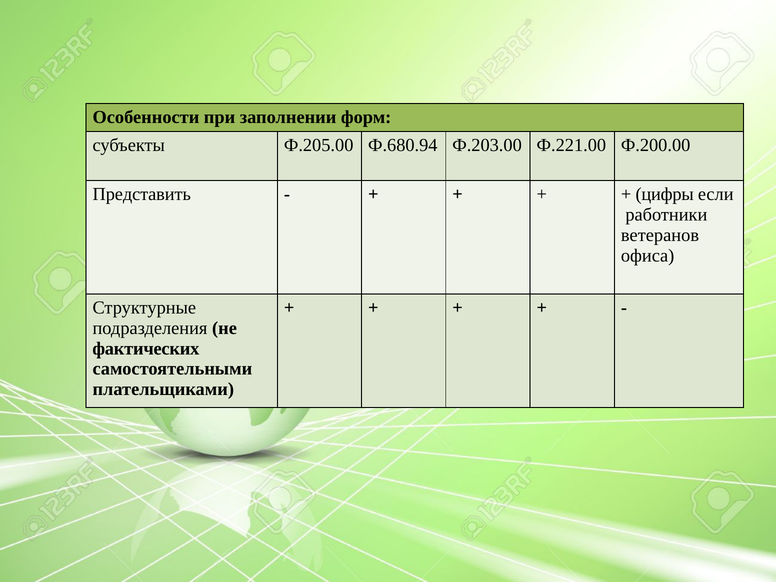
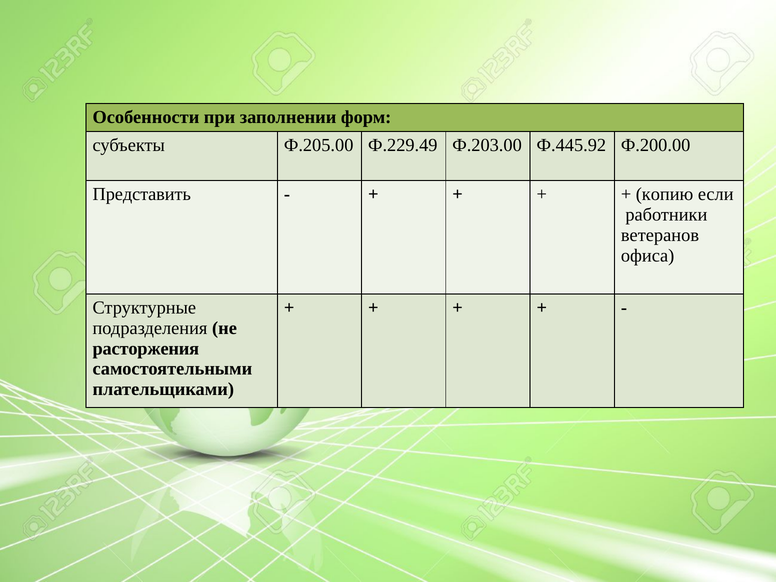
Ф.680.94: Ф.680.94 -> Ф.229.49 (403, 145)
Ф.221.00: Ф.221.00 -> Ф.445.92 (571, 145)
цифры: цифры -> копию (665, 194)
фактических: фактических -> расторжения (146, 348)
